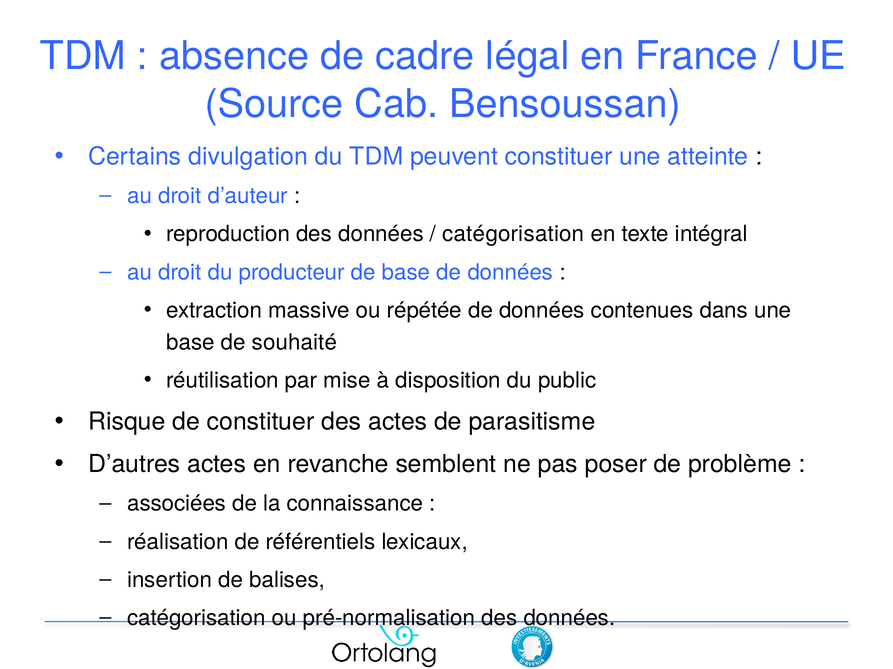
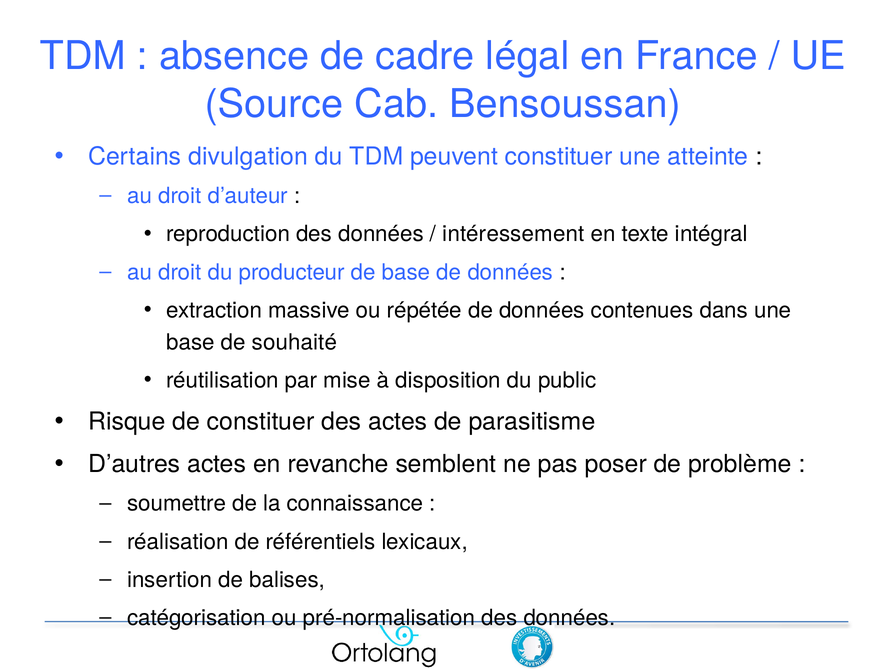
catégorisation: catégorisation -> intéressement (513, 234)
associées: associées -> soumettre (177, 504)
